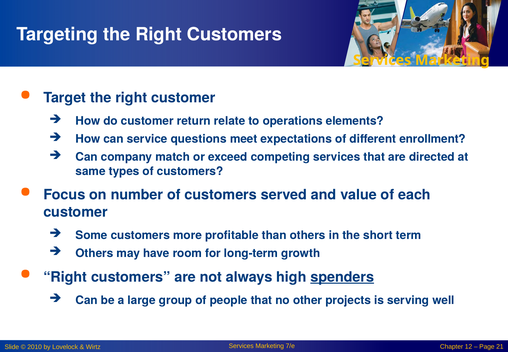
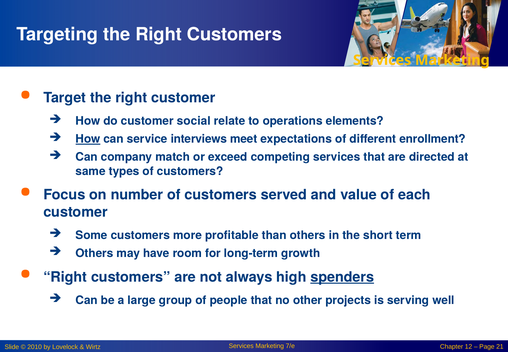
return: return -> social (194, 121)
How underline: none -> present (88, 139)
questions: questions -> interviews (199, 139)
